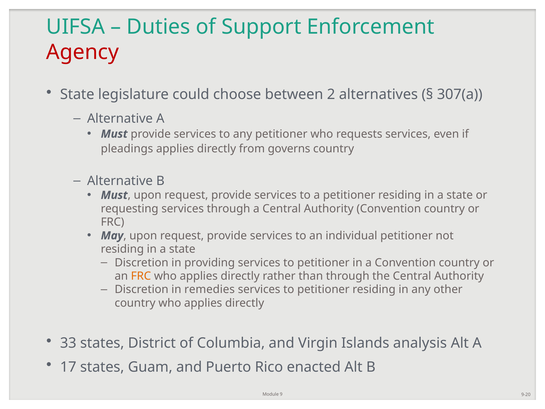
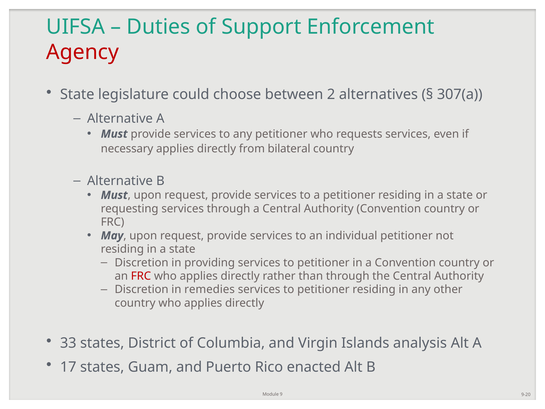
pleadings: pleadings -> necessary (127, 149)
governs: governs -> bilateral (289, 149)
FRC colour: orange -> red (141, 276)
